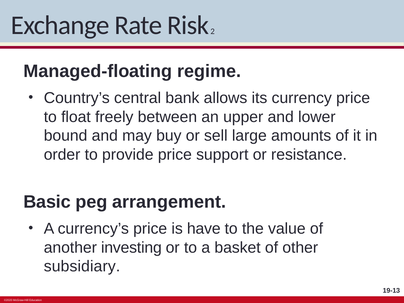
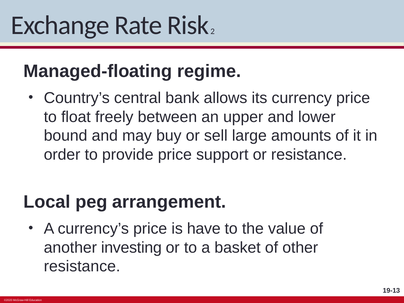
Basic: Basic -> Local (47, 202)
subsidiary: subsidiary -> resistance (82, 266)
